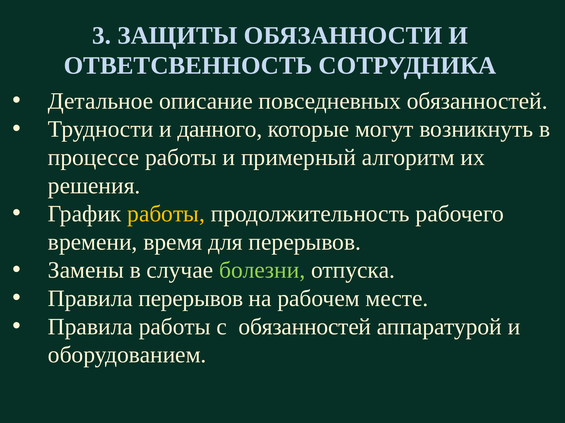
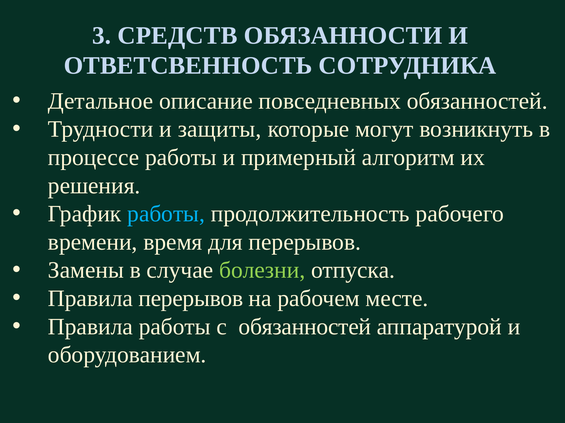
ЗАЩИТЫ: ЗАЩИТЫ -> СРЕДСТВ (177, 36)
данного: данного -> защиты (220, 129)
работы colour: yellow -> light blue (166, 214)
